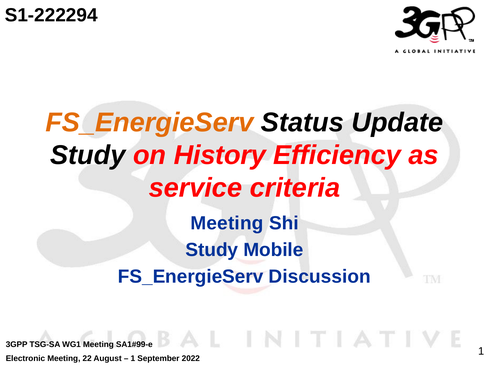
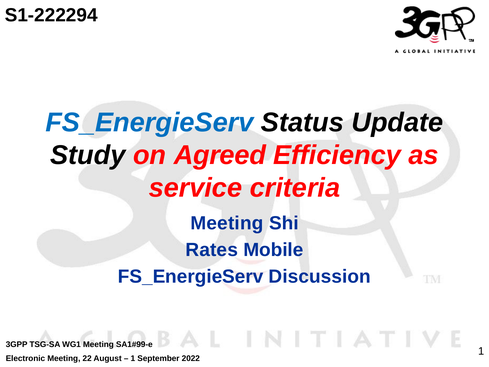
FS_EnergieServ colour: orange -> blue (149, 123)
History: History -> Agreed (220, 155)
Study: Study -> Rates (212, 250)
